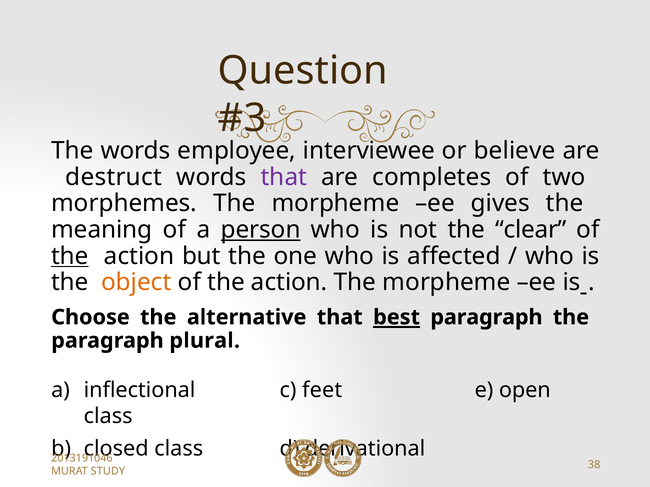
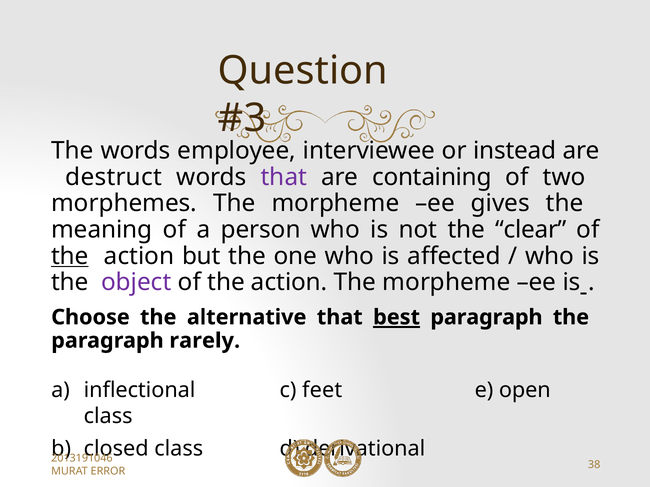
believe: believe -> instead (515, 151)
completes: completes -> containing (432, 177)
person underline: present -> none (261, 230)
object colour: orange -> purple (136, 283)
plural: plural -> rarely (205, 341)
STUDY: STUDY -> ERROR (108, 471)
